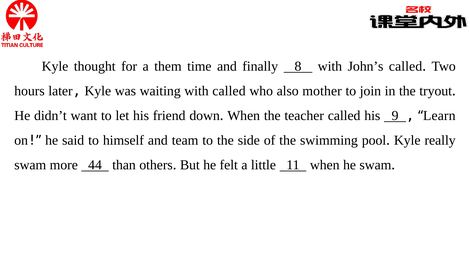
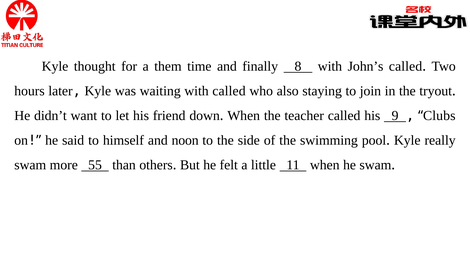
mother: mother -> staying (322, 91)
Learn: Learn -> Clubs (439, 116)
team: team -> noon (185, 140)
44: 44 -> 55 (95, 165)
